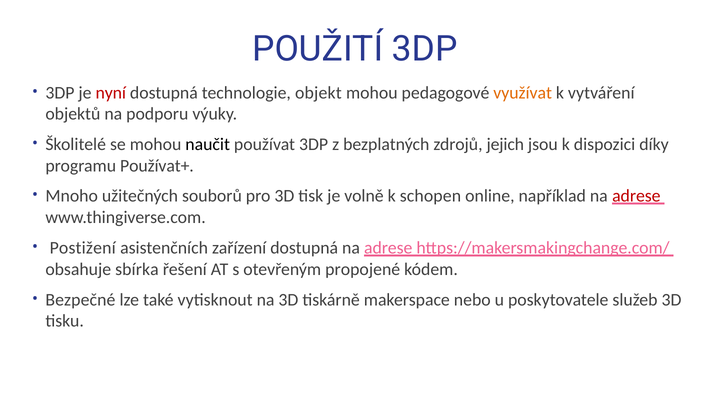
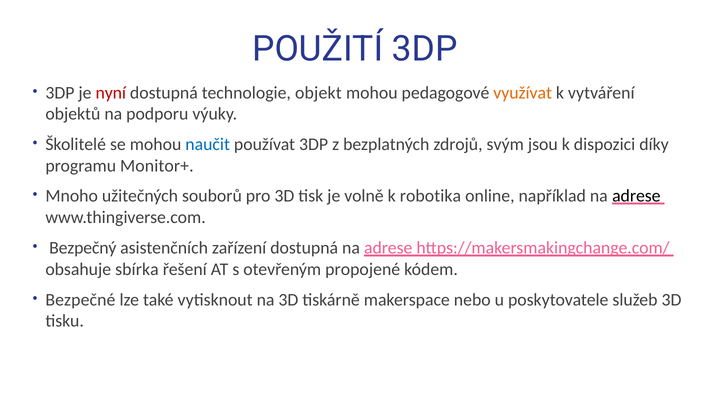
naučit colour: black -> blue (208, 144)
jejich: jejich -> svým (505, 144)
Používat+: Používat+ -> Monitor+ (157, 165)
schopen: schopen -> robotika (430, 196)
adrese colour: red -> black (636, 196)
Postižení: Postižení -> Bezpečný (83, 247)
